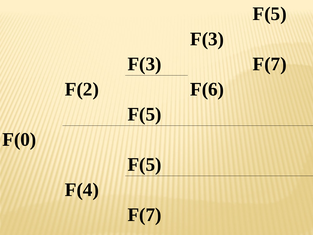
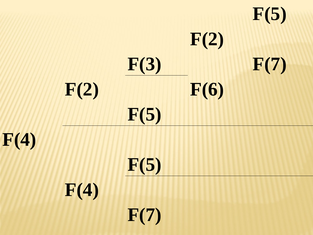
F(3: F(3 -> F(2 (207, 39)
F(0: F(0 -> F(4 (19, 139)
